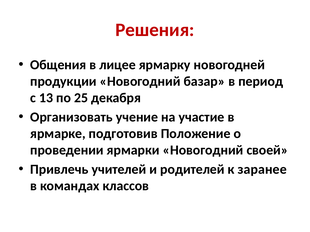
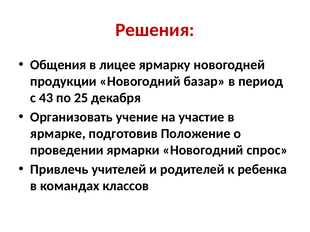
13: 13 -> 43 (46, 98)
своей: своей -> спрос (267, 150)
заранее: заранее -> ребенка (262, 170)
